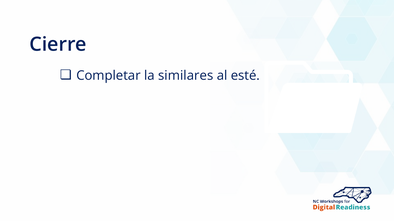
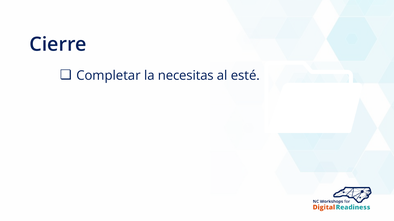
similares: similares -> necesitas (186, 76)
